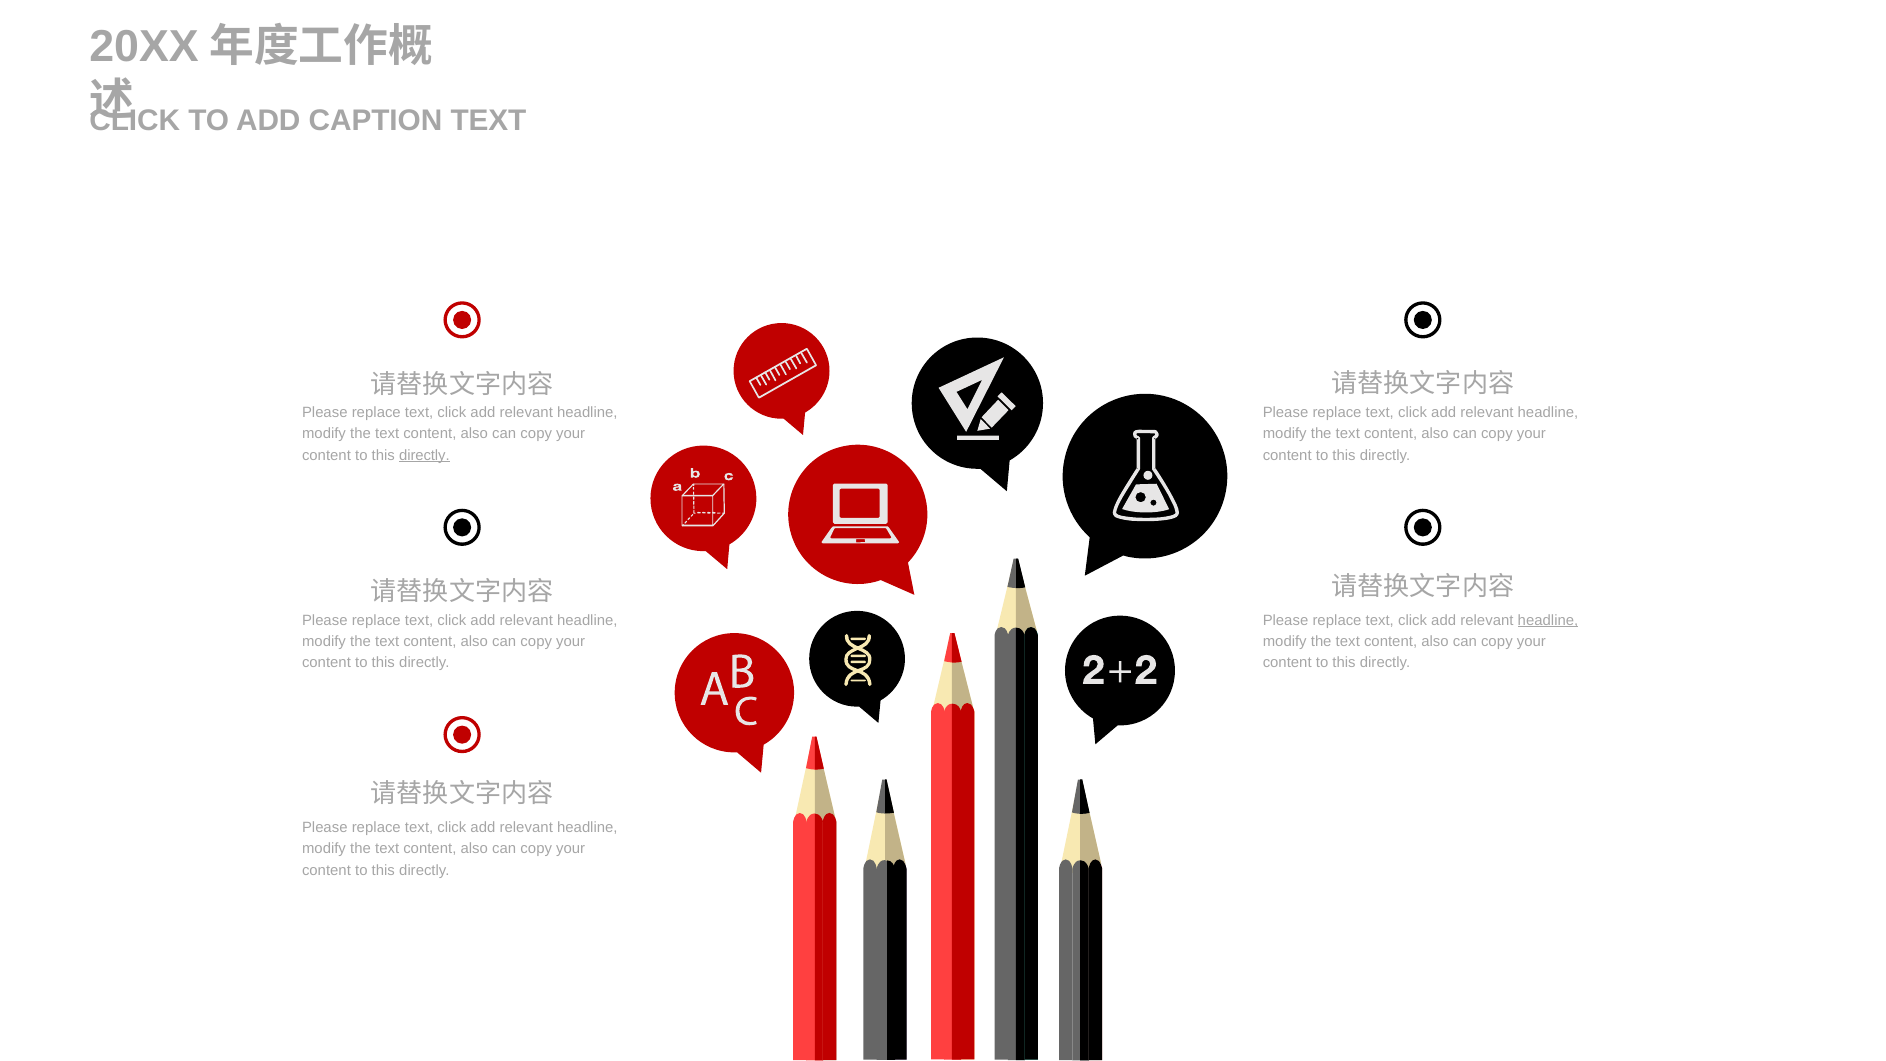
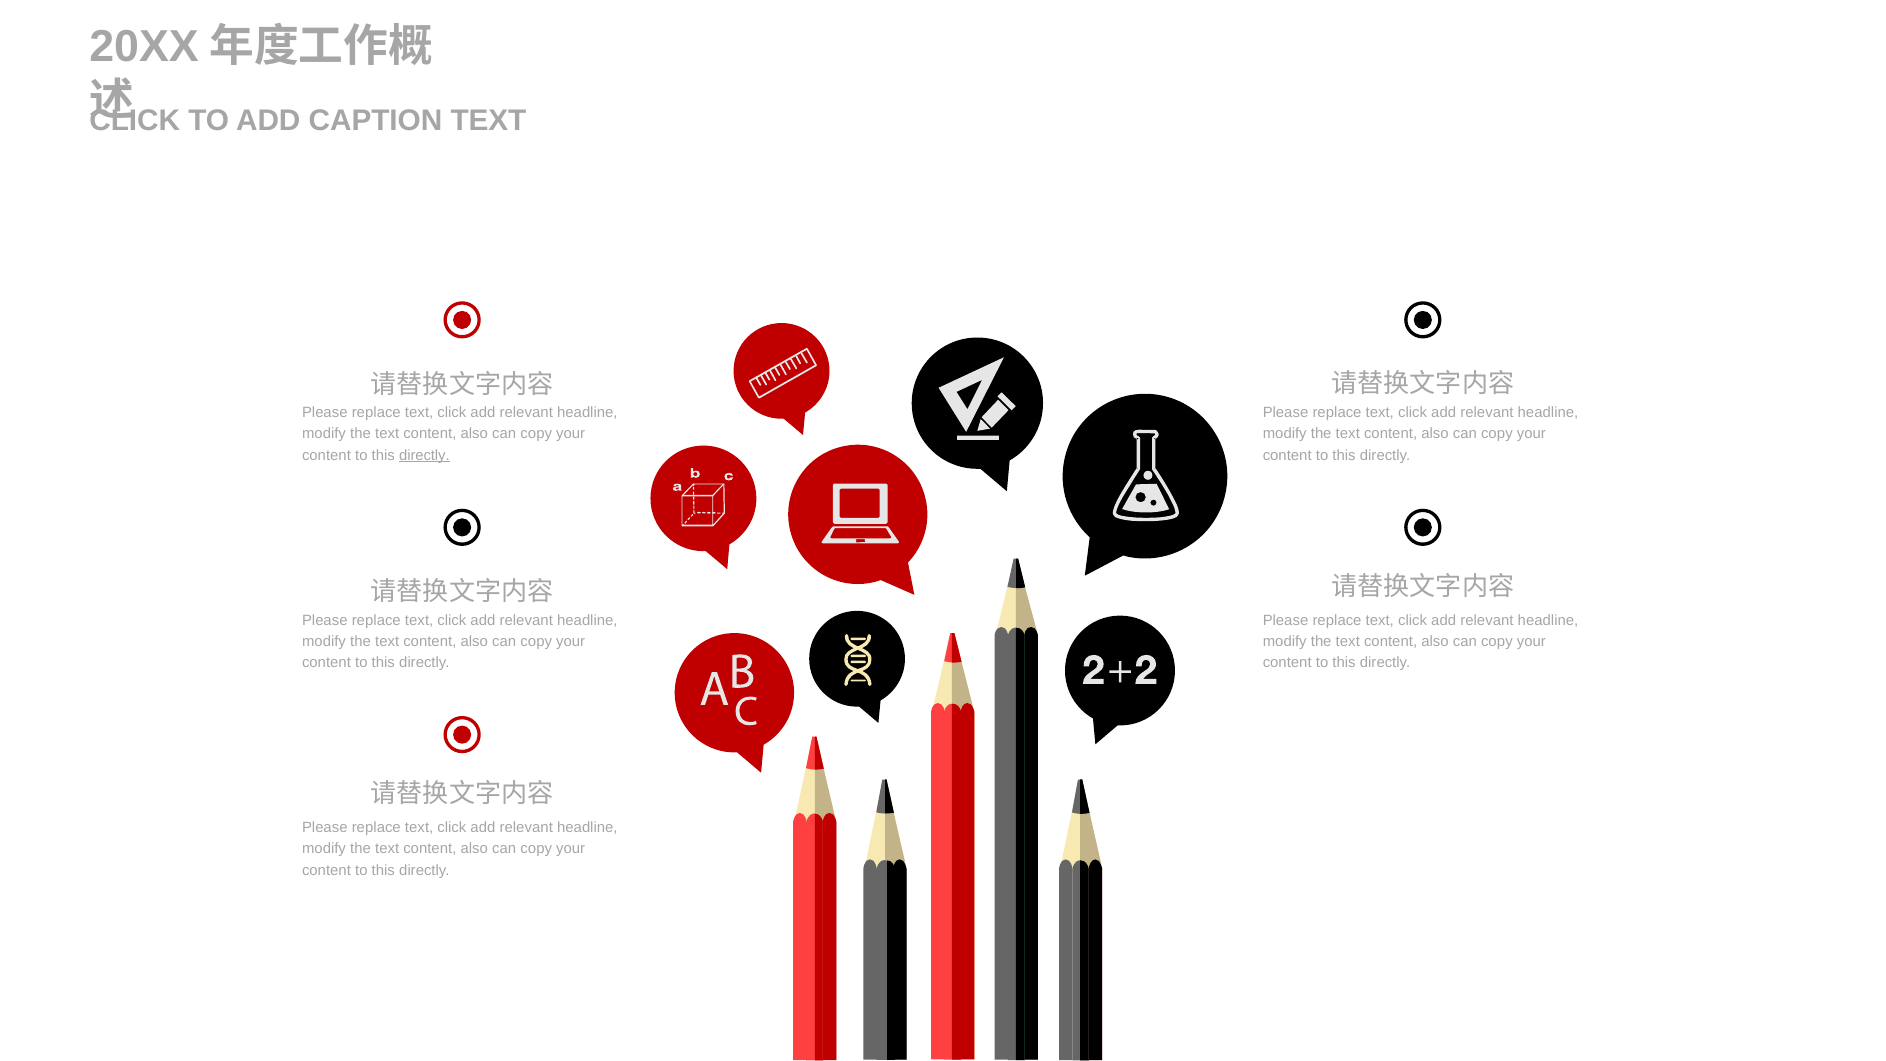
headline underline: present -> none (1548, 620)
